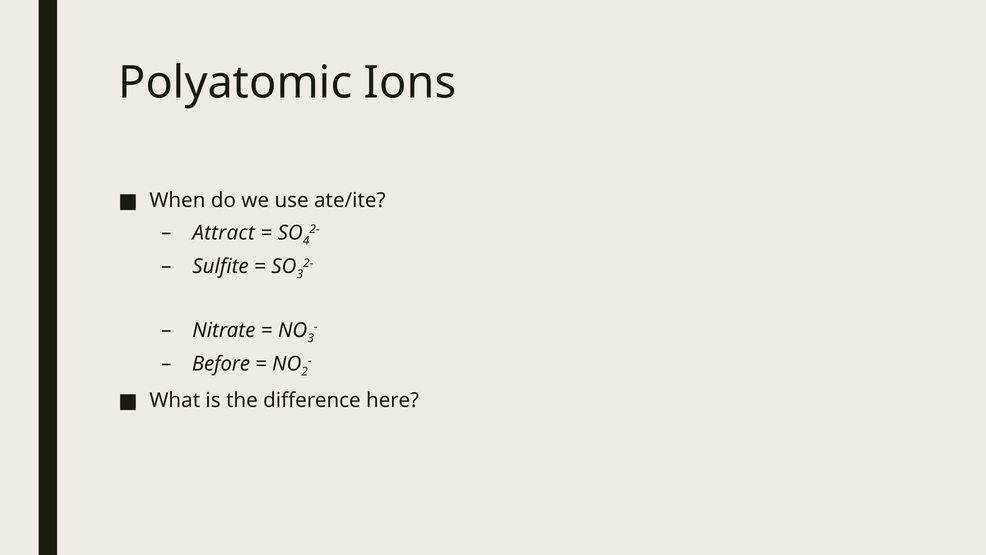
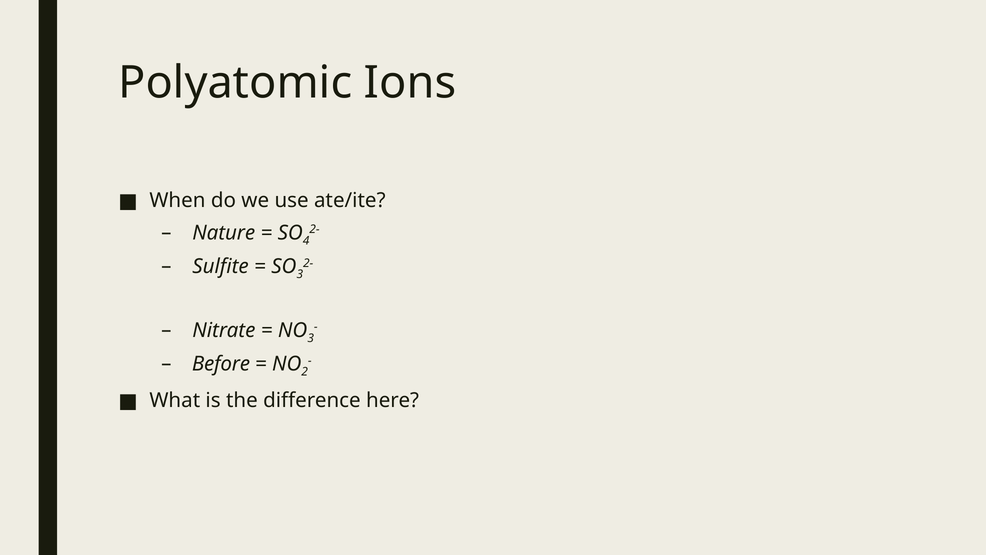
Attract: Attract -> Nature (224, 233)
